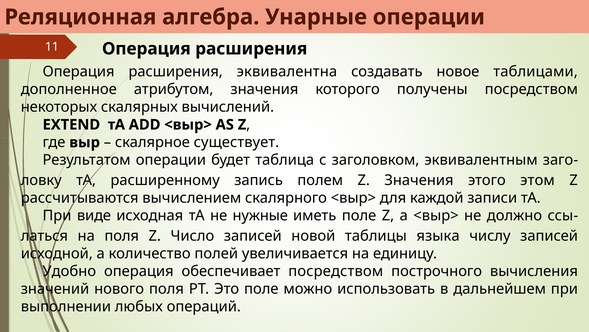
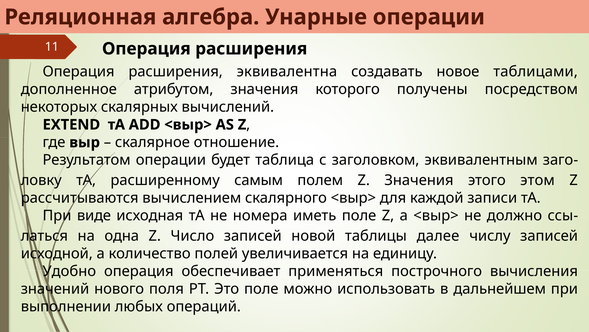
существует: существует -> отношение (236, 142)
запись: запись -> самым (259, 180)
нужные: нужные -> номера (260, 215)
на поля: поля -> одна (122, 235)
языка: языка -> далее (438, 235)
обеспечивает посредством: посредством -> применяться (336, 271)
